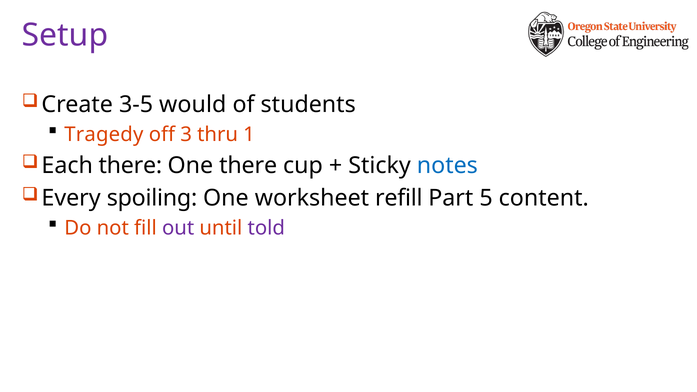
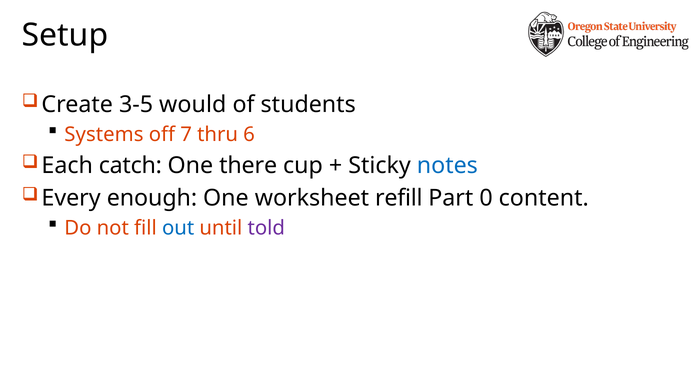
Setup colour: purple -> black (65, 35)
Tragedy: Tragedy -> Systems (104, 135)
off 3: 3 -> 7 (186, 135)
1: 1 -> 6 (249, 135)
Each there: there -> catch (130, 166)
spoiling: spoiling -> enough (152, 198)
5: 5 -> 0 (486, 198)
out colour: purple -> blue (178, 228)
